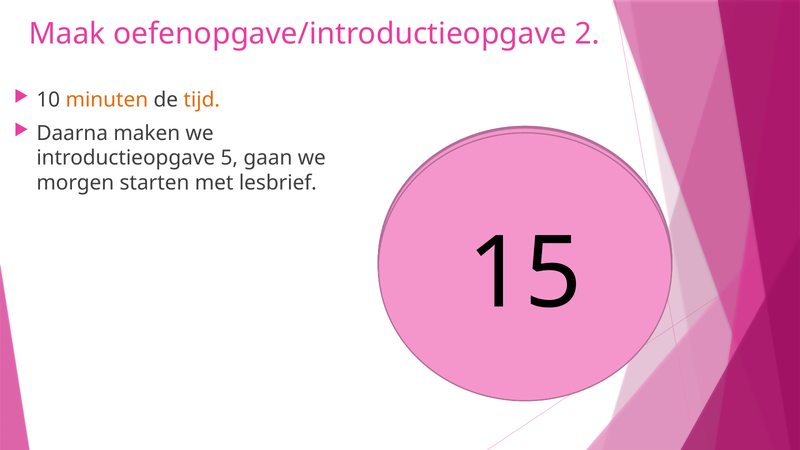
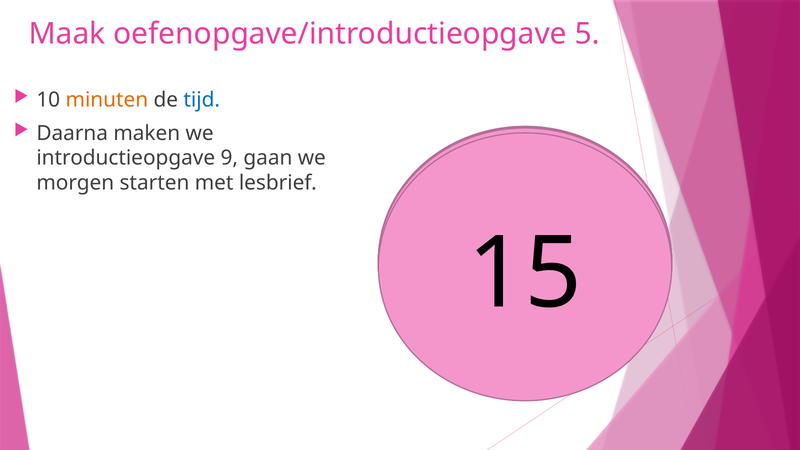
2: 2 -> 5 (587, 34)
tijd colour: orange -> blue (202, 100)
5: 5 -> 9 (229, 158)
